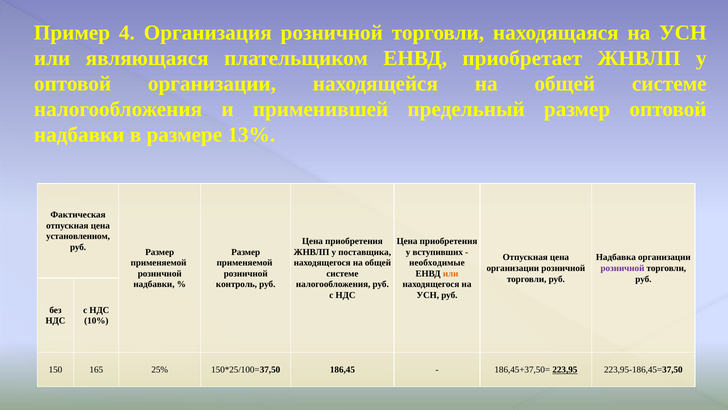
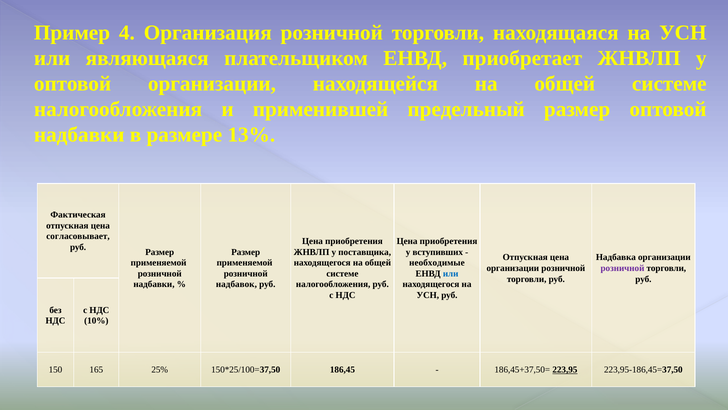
установленном: установленном -> согласовывает (78, 236)
или colour: orange -> blue (451, 273)
контроль: контроль -> надбавок (236, 284)
